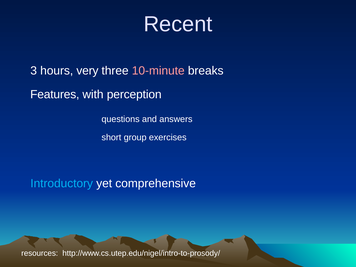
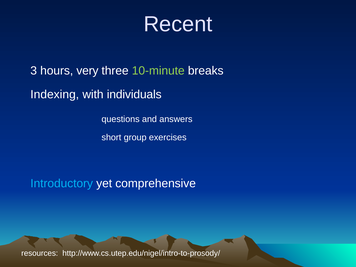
10-minute colour: pink -> light green (158, 71)
Features: Features -> Indexing (55, 94)
perception: perception -> individuals (134, 94)
